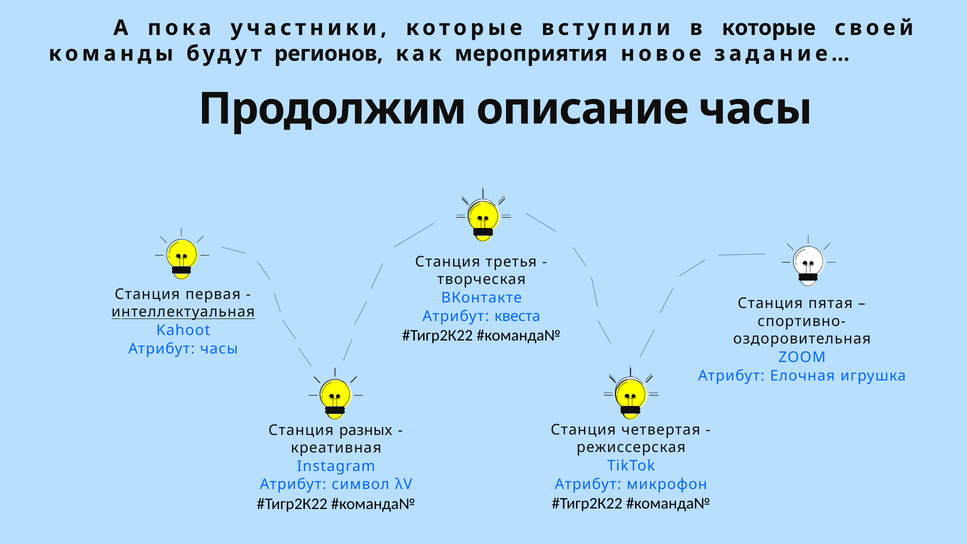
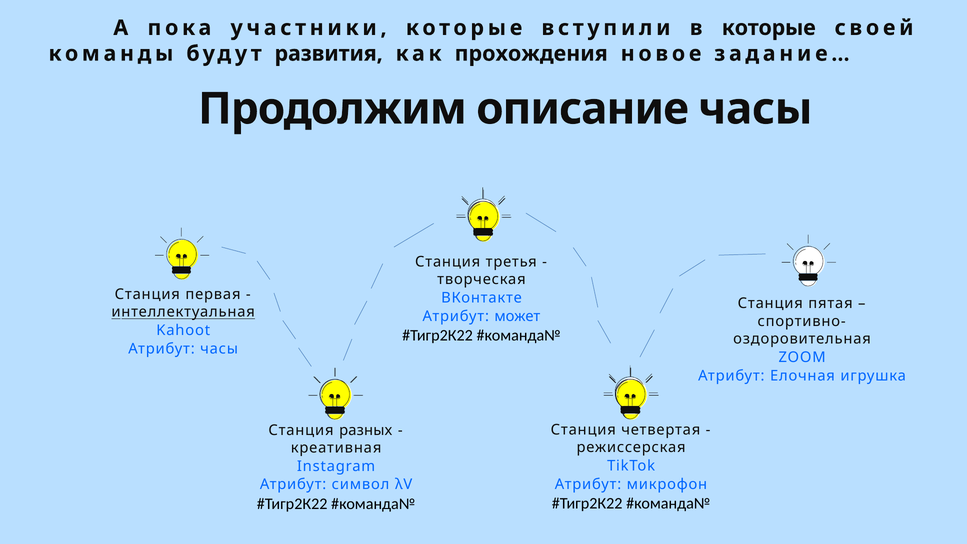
регионов: регионов -> развития (329, 54)
мероприятия: мероприятия -> прохождения (531, 54)
квеста: квеста -> может (517, 316)
